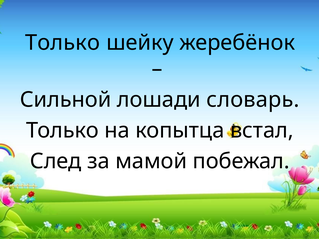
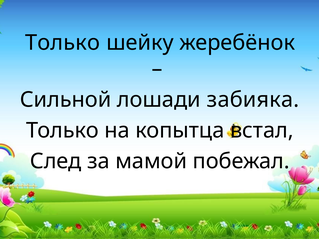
словарь: словарь -> забияка (253, 100)
